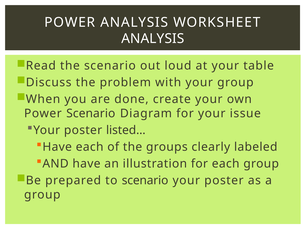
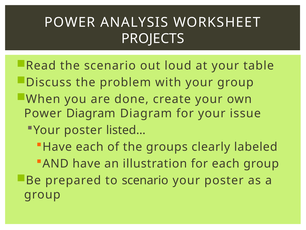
ANALYSIS: ANALYSIS -> PROJECTS (153, 39)
Power Scenario: Scenario -> Diagram (91, 113)
